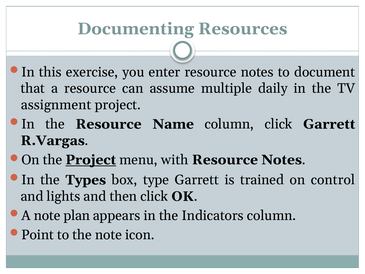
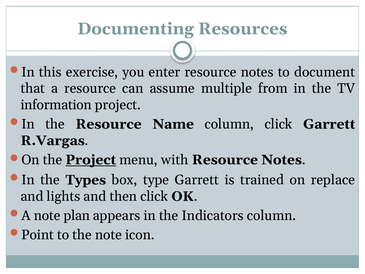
daily: daily -> from (273, 88)
assignment: assignment -> information (56, 105)
control: control -> replace (333, 180)
